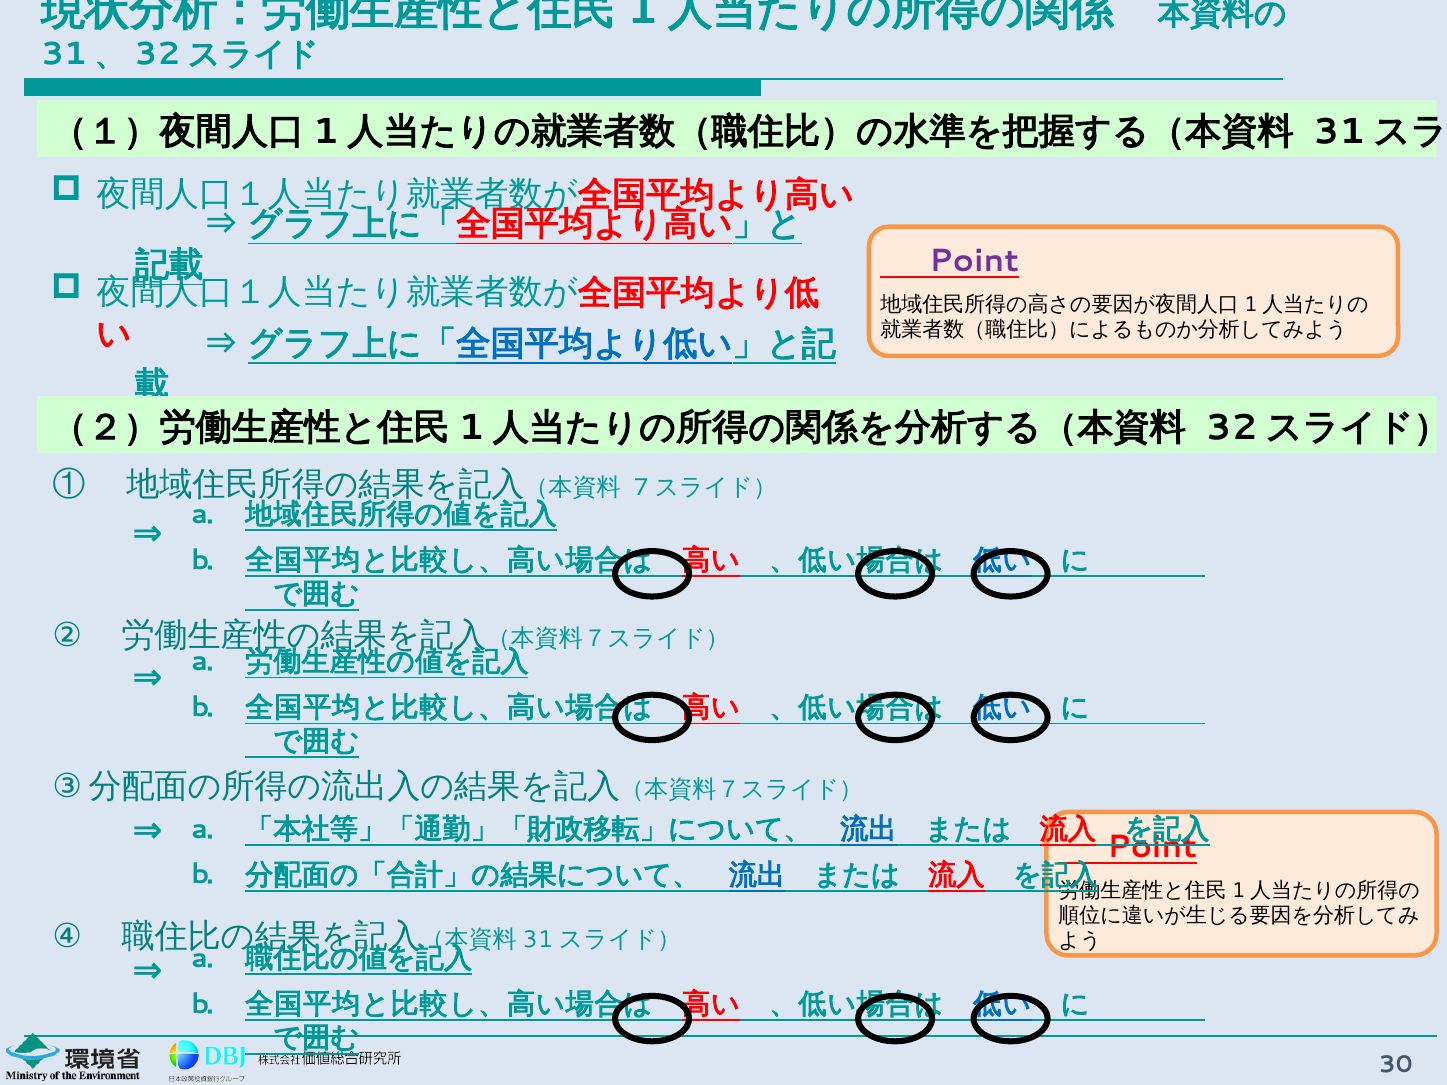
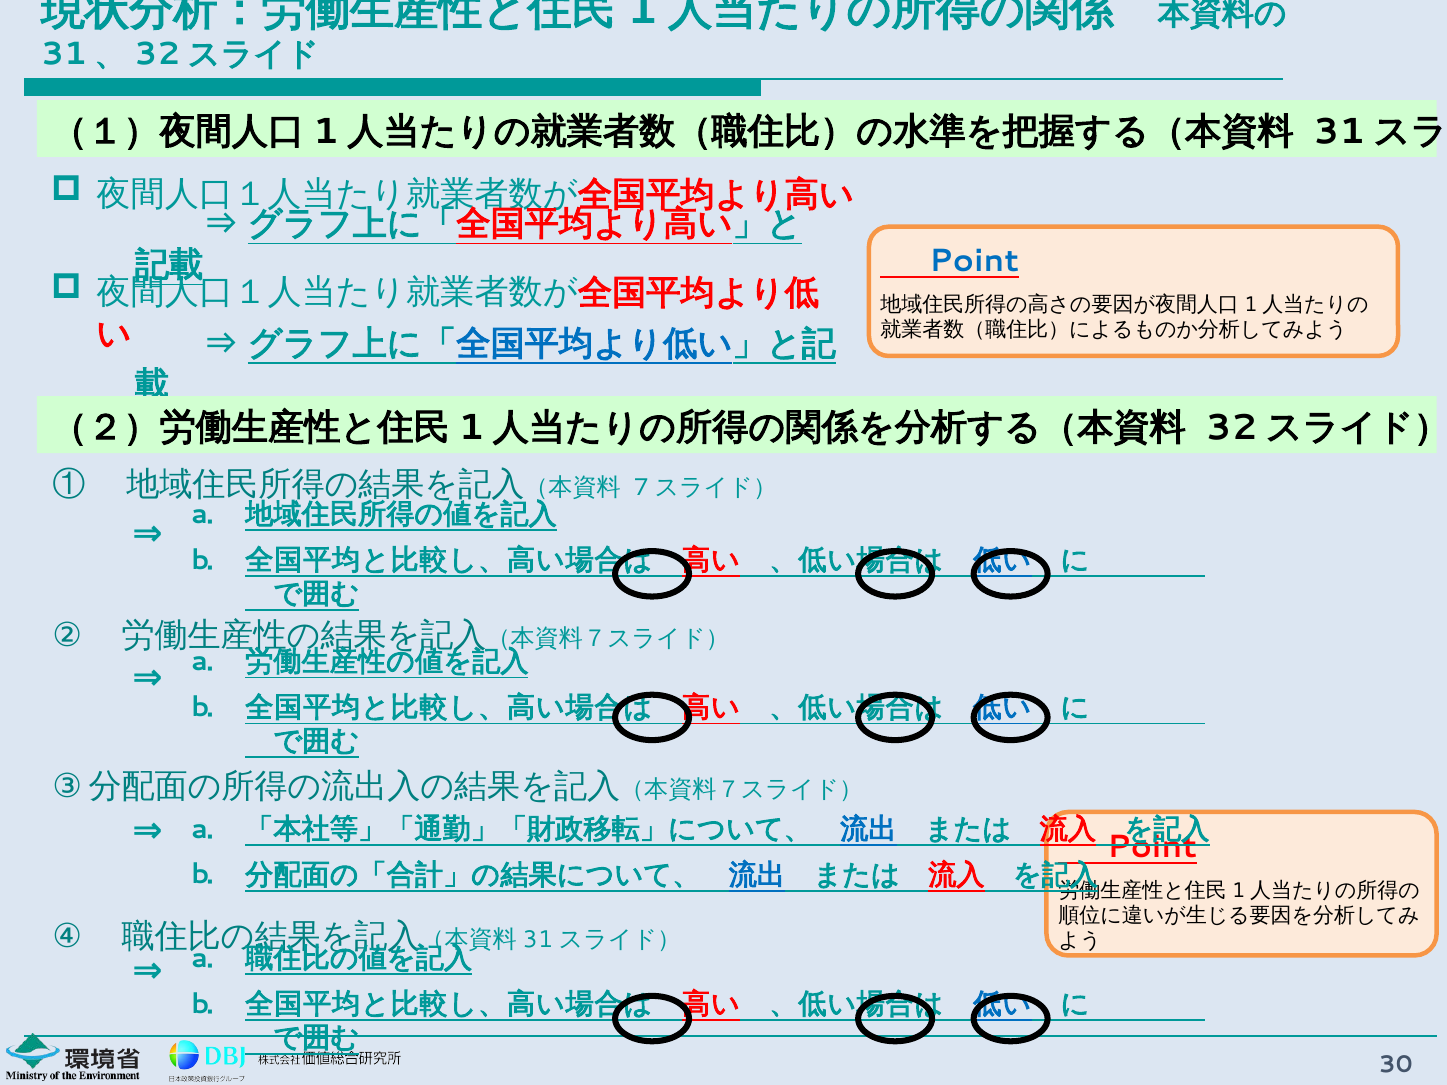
Point colour: purple -> blue (974, 261)
